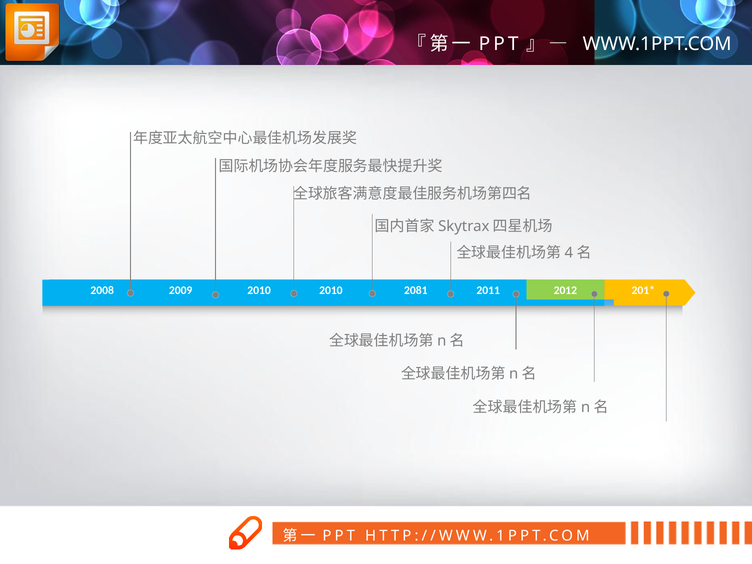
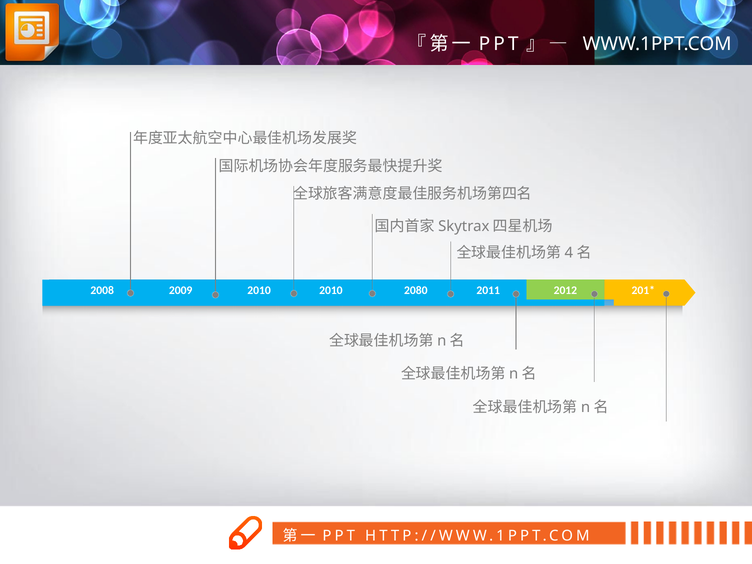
2081: 2081 -> 2080 (416, 290)
